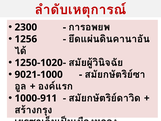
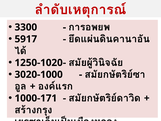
2300: 2300 -> 3300 (26, 27)
1256: 1256 -> 5917 (26, 39)
9021-1000: 9021-1000 -> 3020-1000 (39, 74)
1000-911: 1000-911 -> 1000-171 (36, 98)
